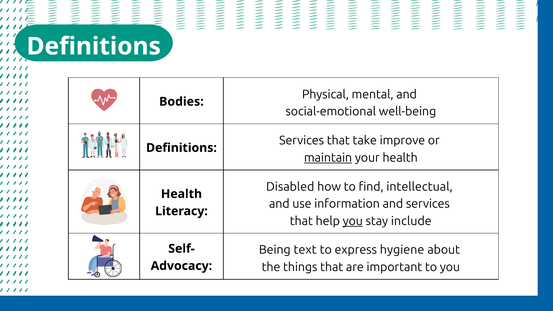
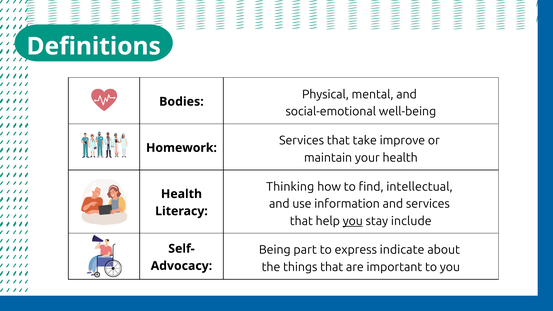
Definitions: Definitions -> Homework (181, 148)
maintain underline: present -> none (328, 158)
Disabled: Disabled -> Thinking (290, 187)
text: text -> part (305, 250)
hygiene: hygiene -> indicate (402, 250)
